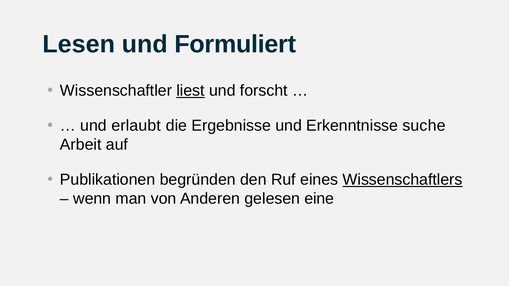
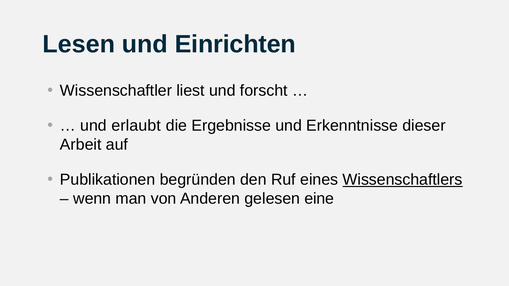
Formuliert: Formuliert -> Einrichten (235, 44)
liest underline: present -> none (191, 91)
suche: suche -> dieser (424, 126)
